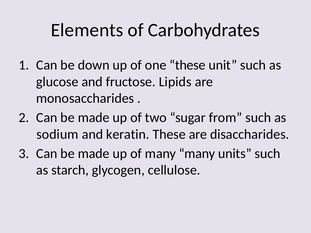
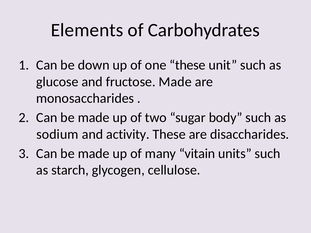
fructose Lipids: Lipids -> Made (175, 82)
from: from -> body (226, 118)
keratin: keratin -> activity (128, 134)
many many: many -> vitain (197, 154)
